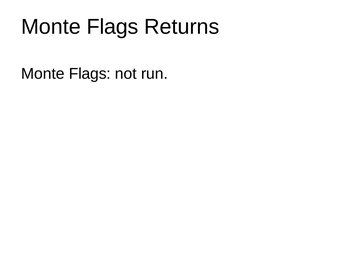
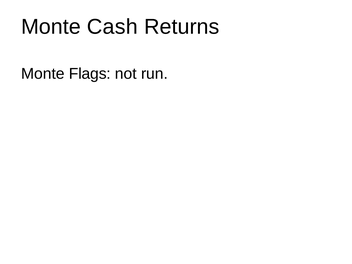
Flags: Flags -> Cash (112, 27)
